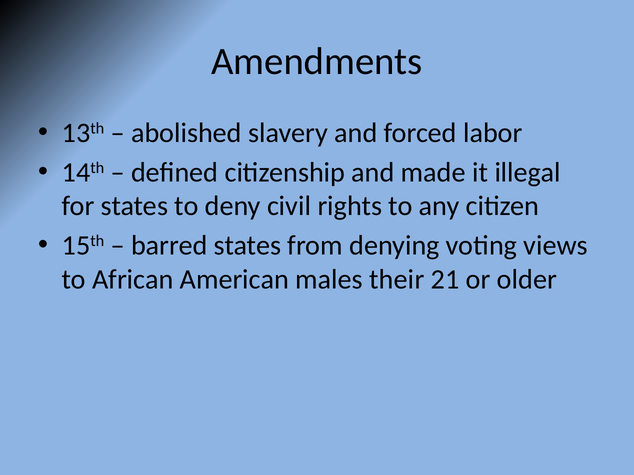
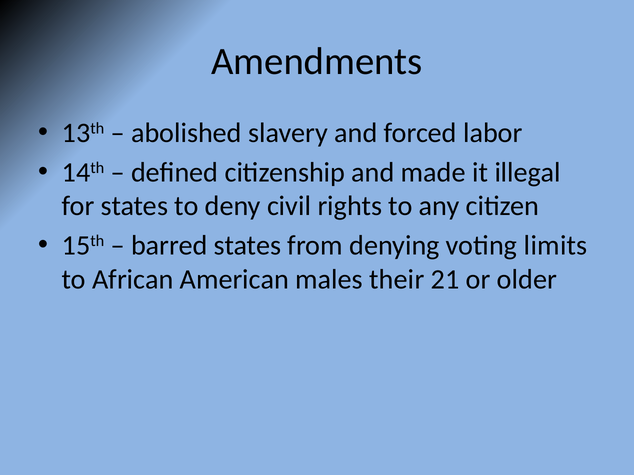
views: views -> limits (556, 246)
